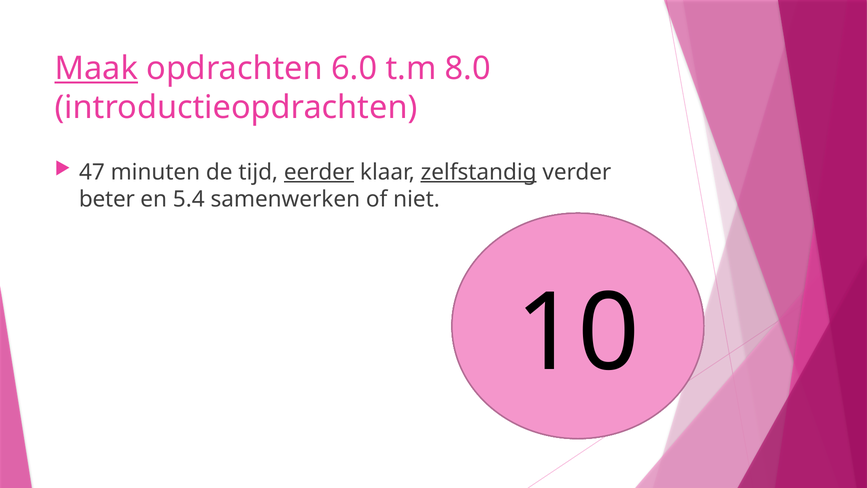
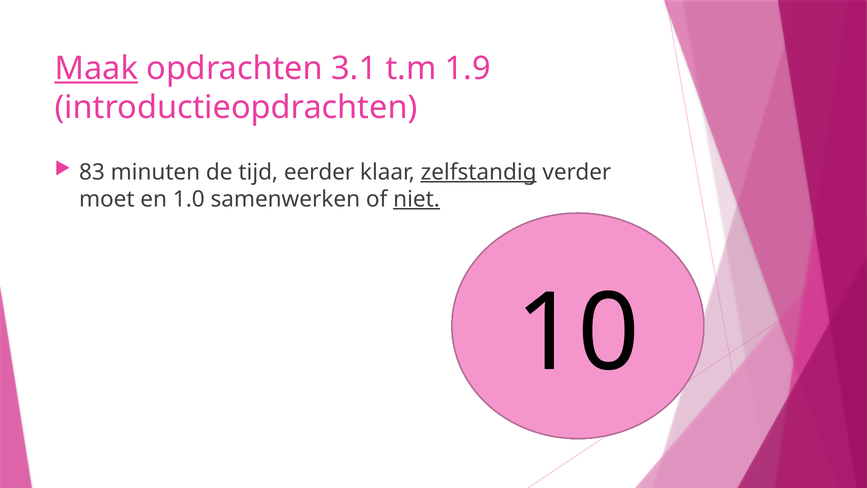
6.0: 6.0 -> 3.1 (354, 68)
8.0: 8.0 -> 1.9 (468, 68)
47: 47 -> 83 (92, 172)
eerder underline: present -> none (319, 172)
beter: beter -> moet (107, 199)
5.4: 5.4 -> 1.0 (189, 199)
niet underline: none -> present (417, 199)
